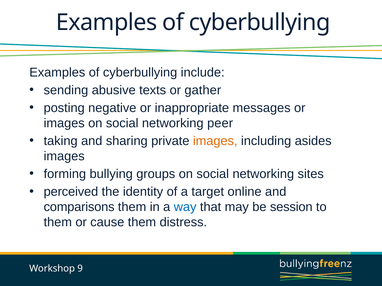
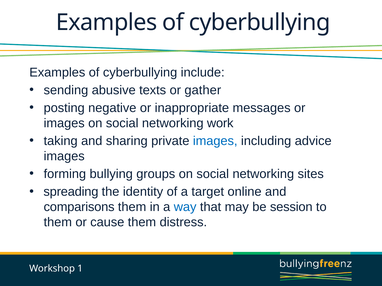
peer: peer -> work (220, 123)
images colour: orange -> blue (215, 141)
asides: asides -> advice (313, 141)
perceived: perceived -> spreading (71, 192)
9: 9 -> 1 (80, 269)
